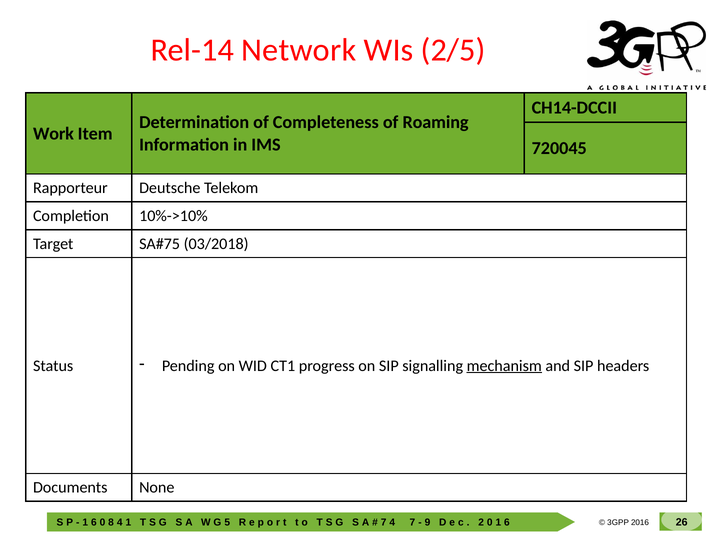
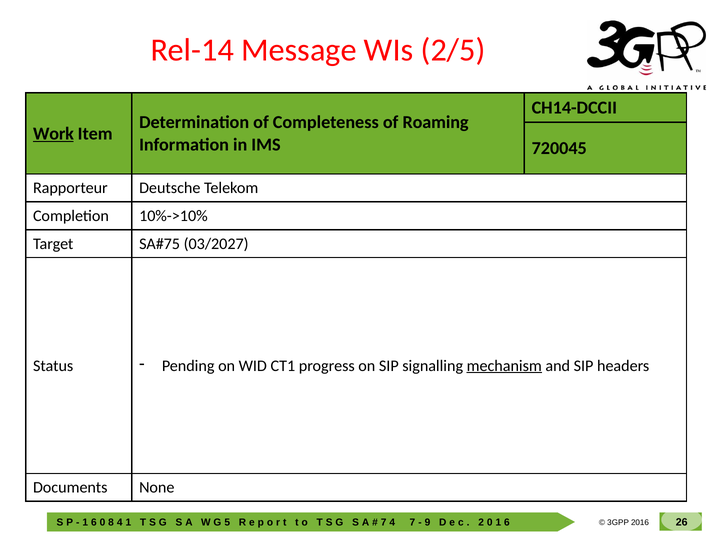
Network: Network -> Message (299, 50)
Work underline: none -> present (53, 134)
03/2018: 03/2018 -> 03/2027 (216, 244)
